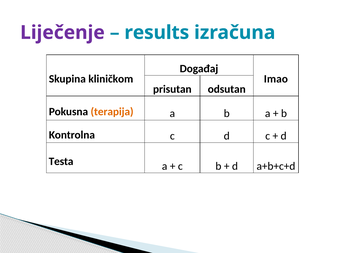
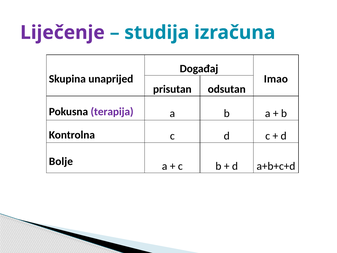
results: results -> studija (157, 33)
kliničkom: kliničkom -> unaprijed (111, 79)
terapija colour: orange -> purple (112, 111)
Testa: Testa -> Bolje (61, 161)
